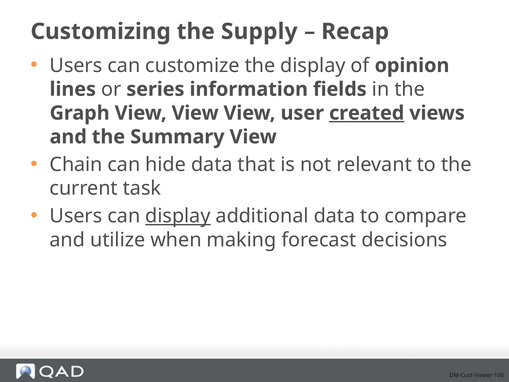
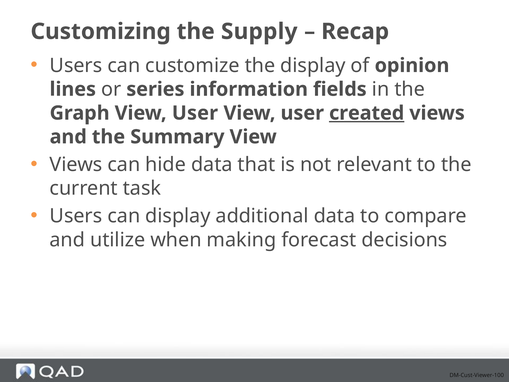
Graph View View: View -> User (195, 113)
Chain: Chain -> Views (76, 164)
display underline: present -> none (178, 216)
